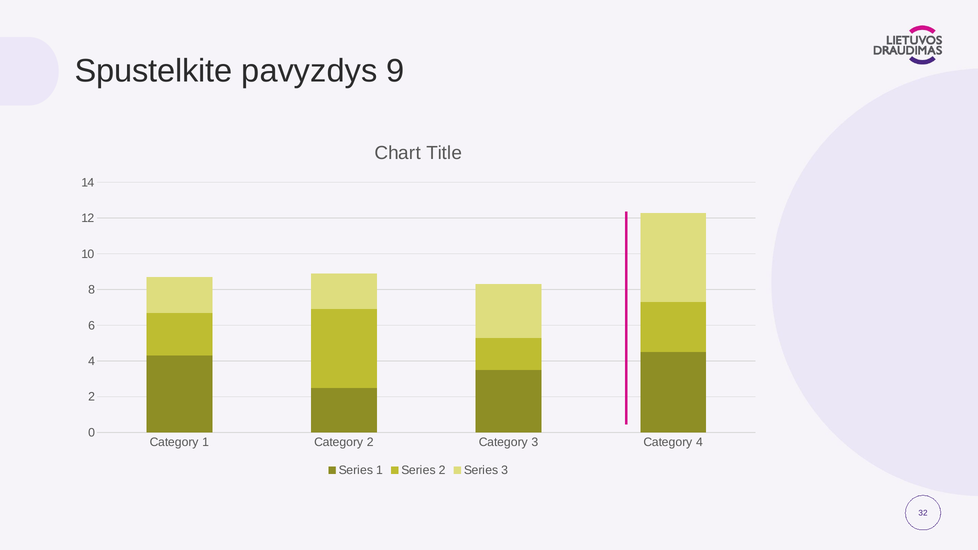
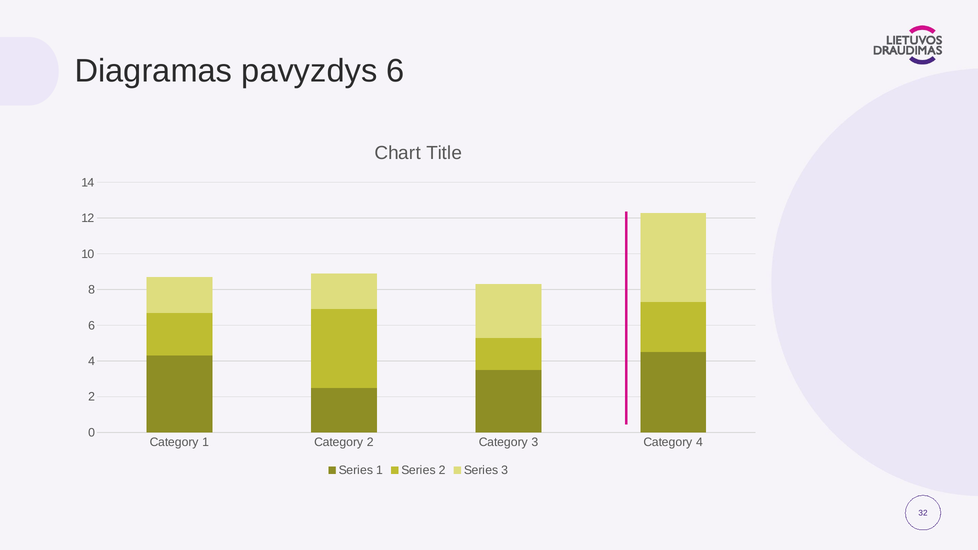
Spustelkite: Spustelkite -> Diagramas (153, 71)
pavyzdys 9: 9 -> 6 (396, 71)
